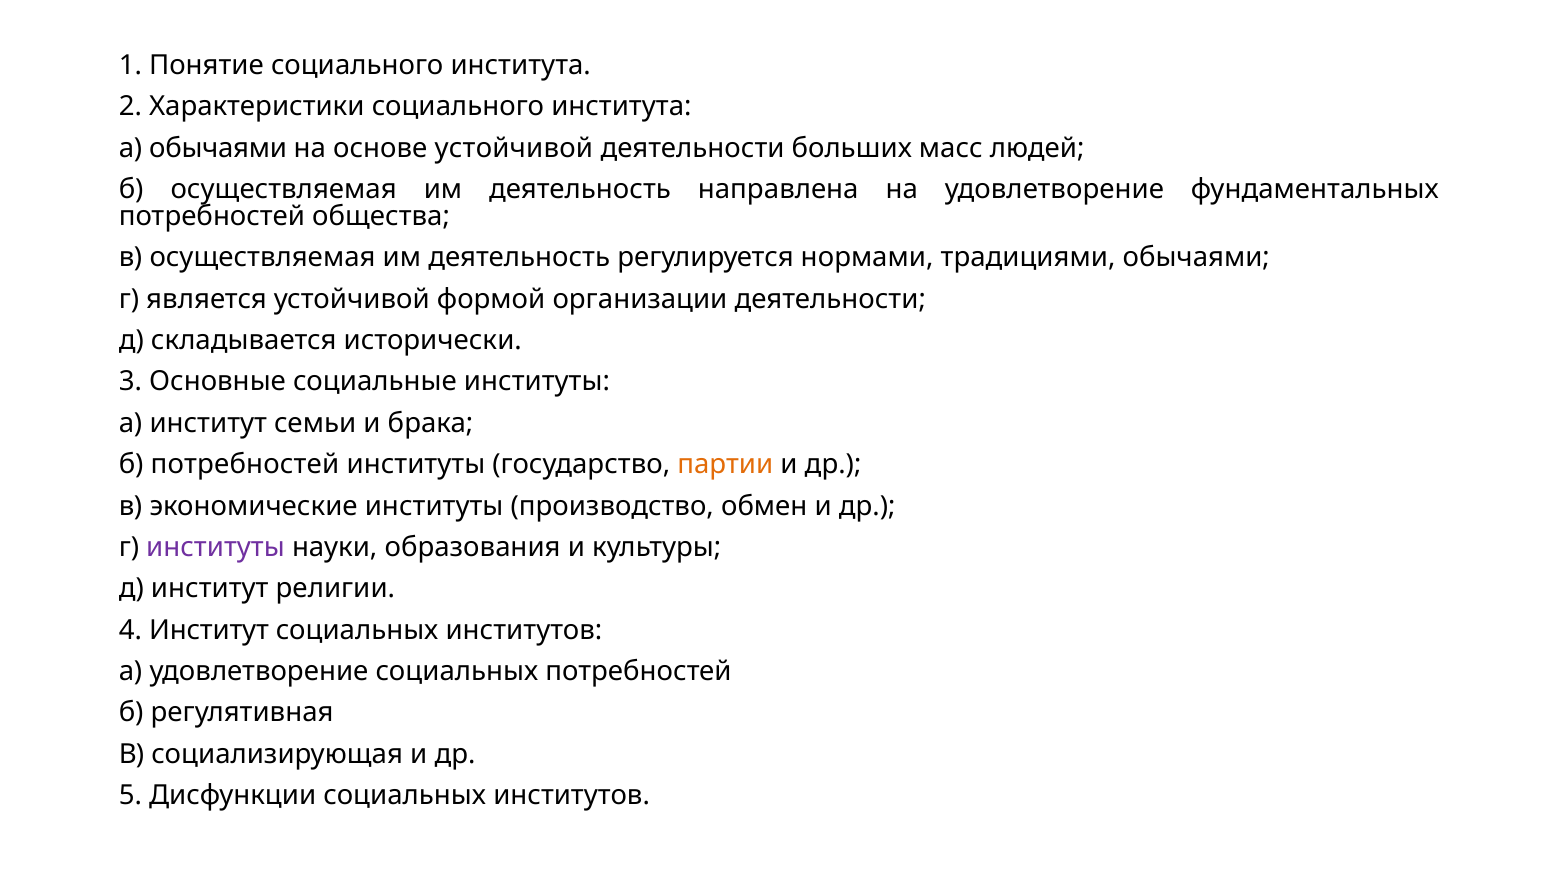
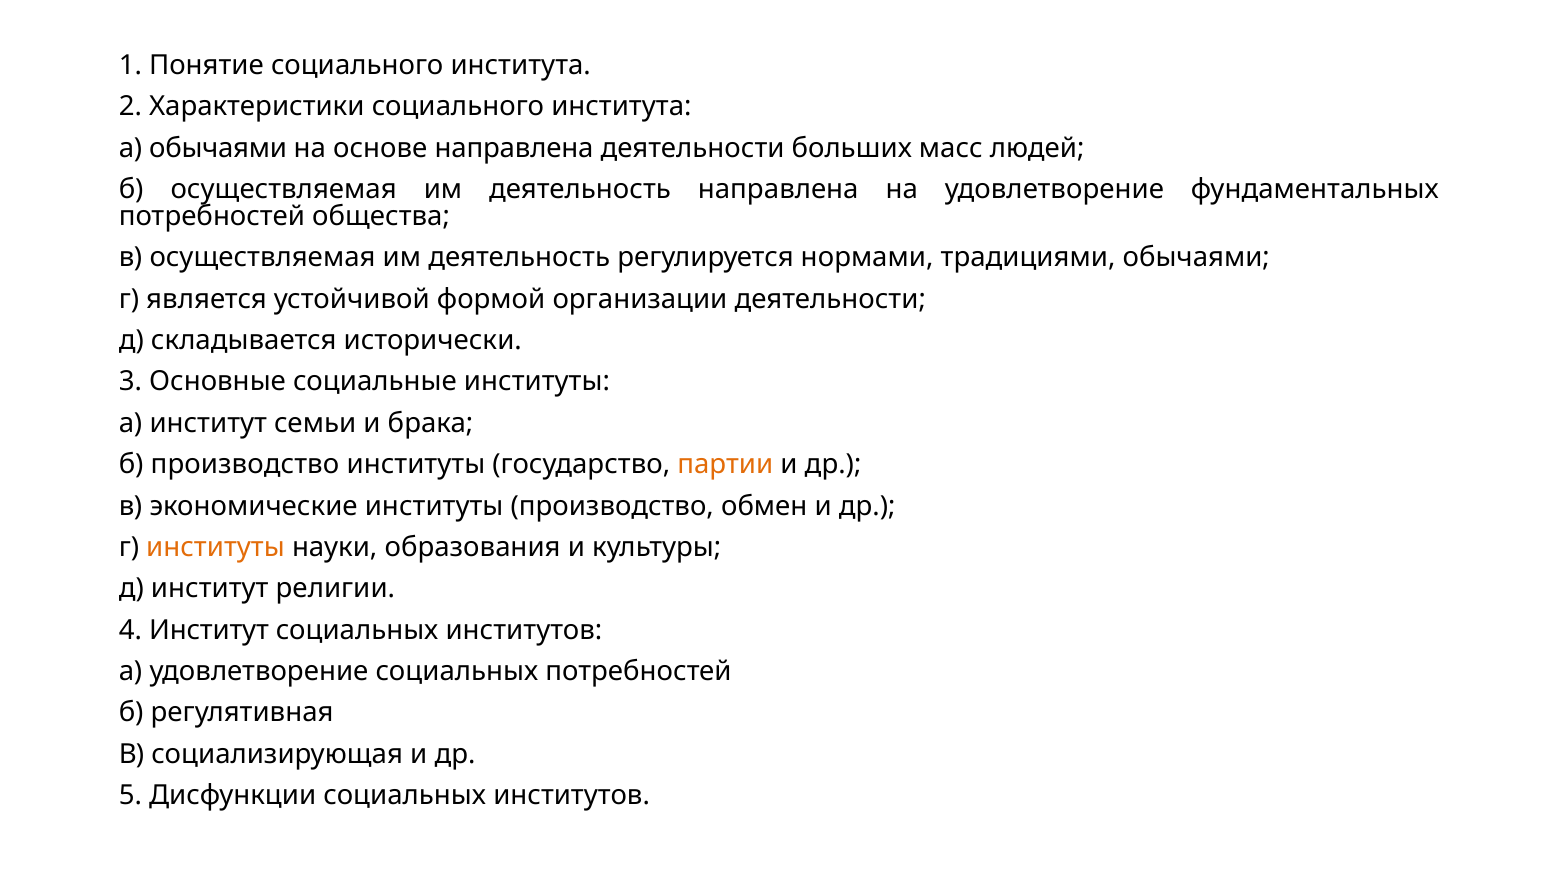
основе устойчивой: устойчивой -> направлена (514, 148)
б потребностей: потребностей -> производство (245, 465)
институты colour: purple -> orange (215, 548)
